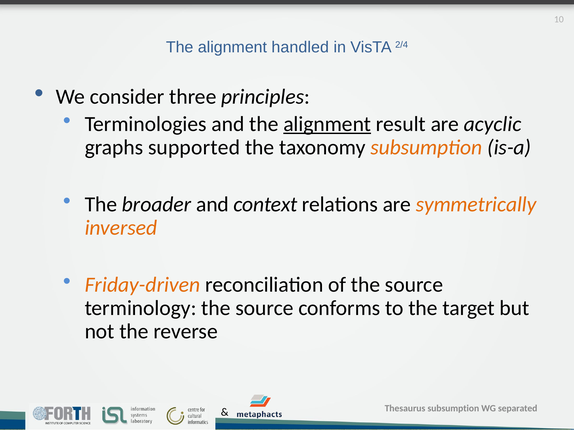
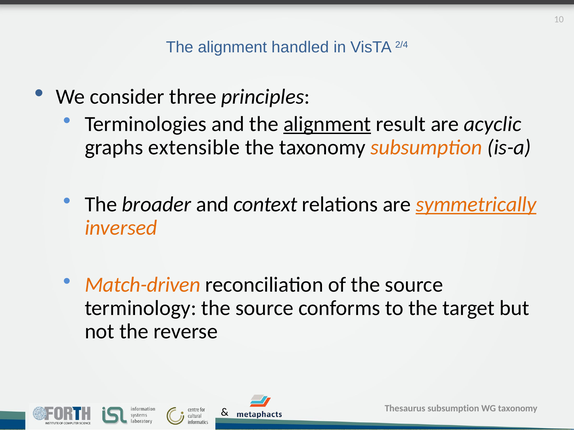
supported: supported -> extensible (194, 148)
symmetrically underline: none -> present (476, 205)
Friday-driven: Friday-driven -> Match-driven (143, 285)
WG separated: separated -> taxonomy (518, 409)
